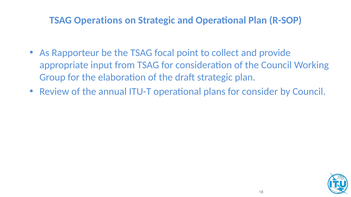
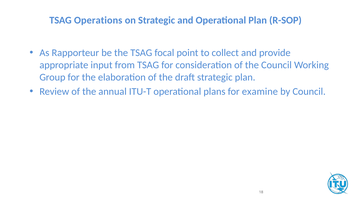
consider: consider -> examine (260, 92)
